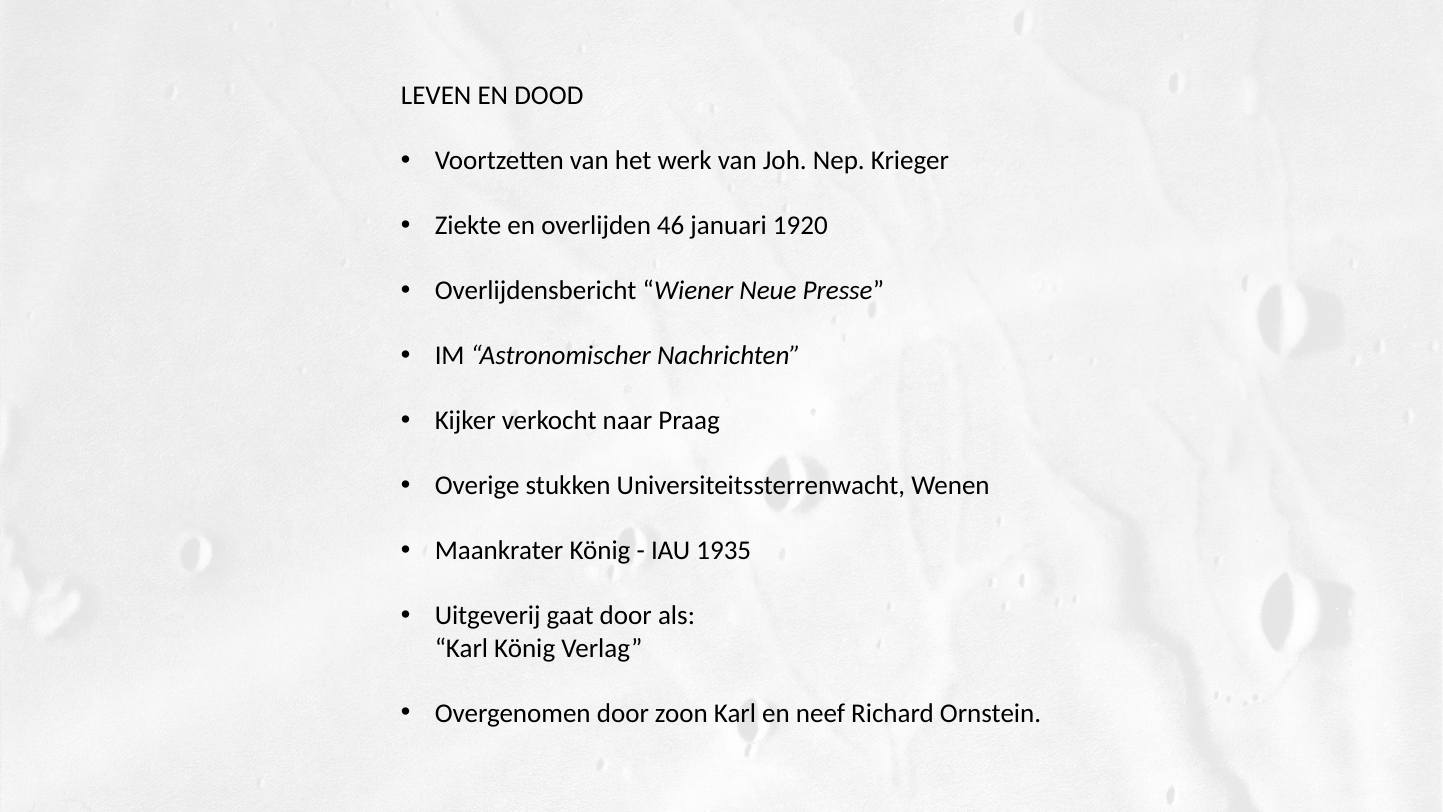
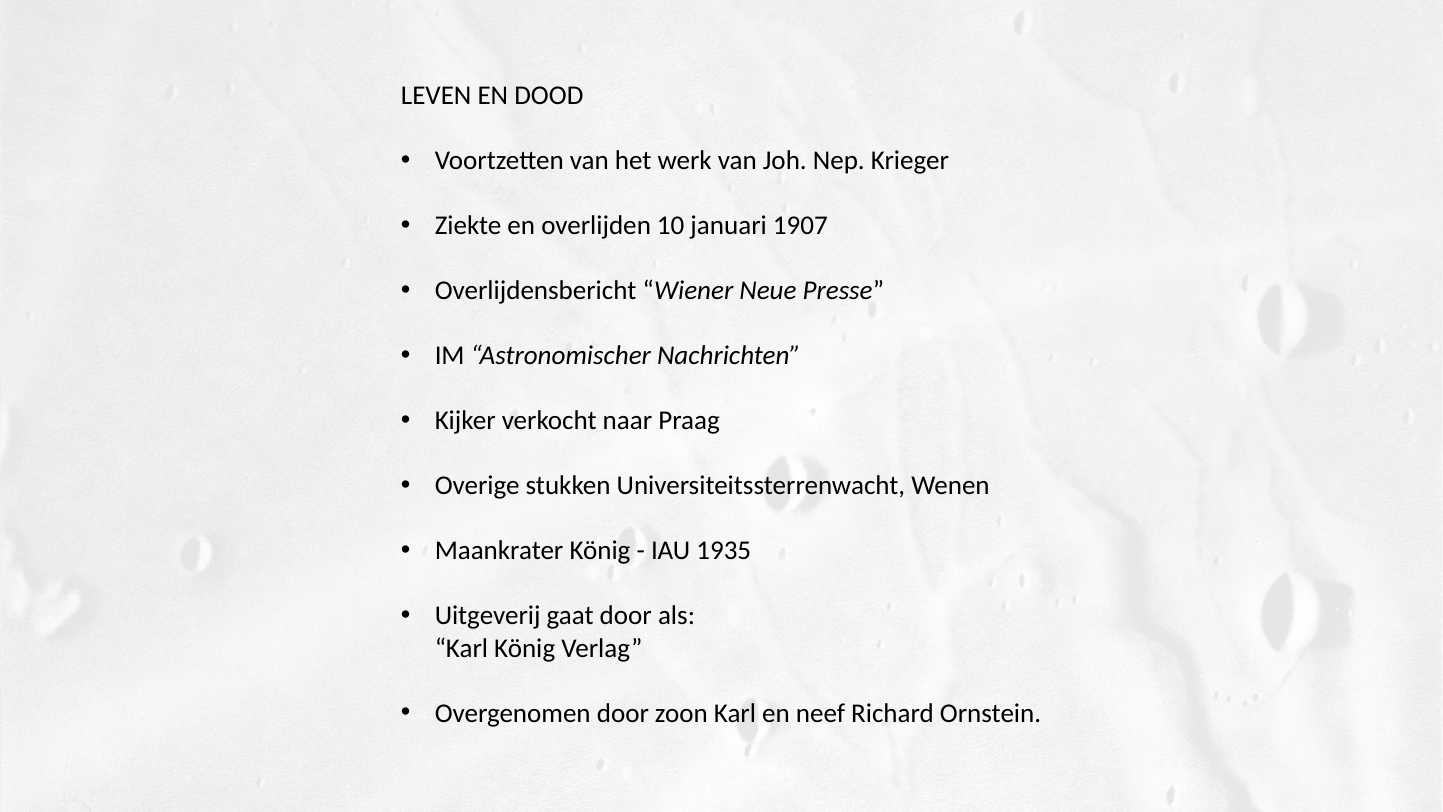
46: 46 -> 10 (671, 226)
1920: 1920 -> 1907 (800, 226)
